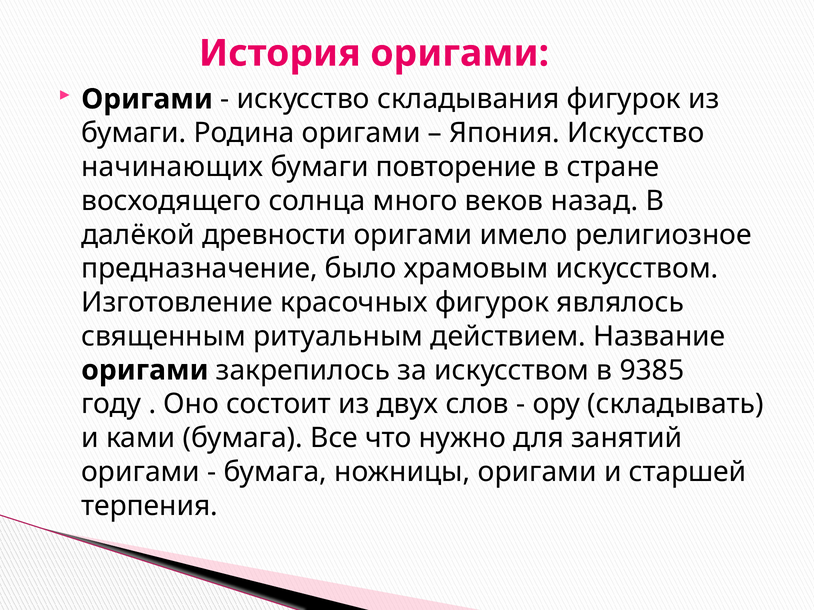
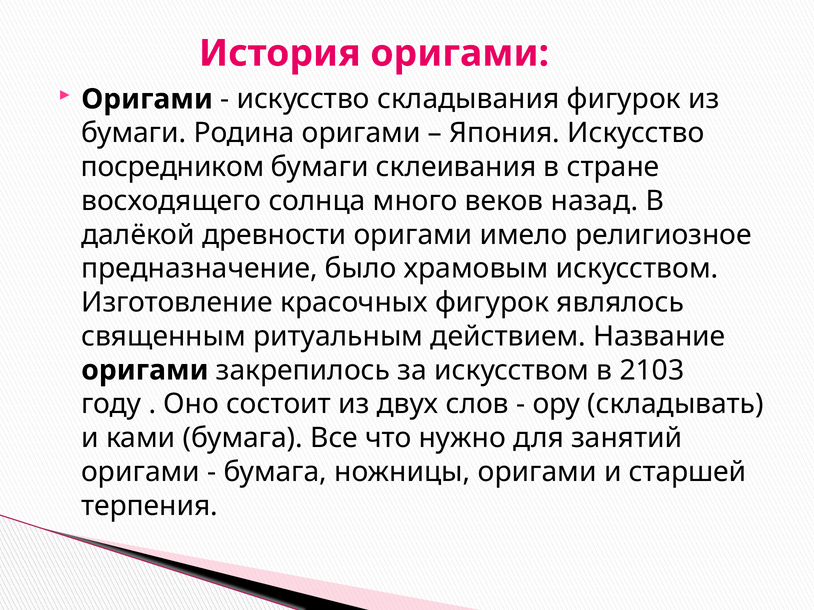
начинающих: начинающих -> посредником (173, 167)
повторение: повторение -> склеивания (456, 167)
9385: 9385 -> 2103 (652, 370)
